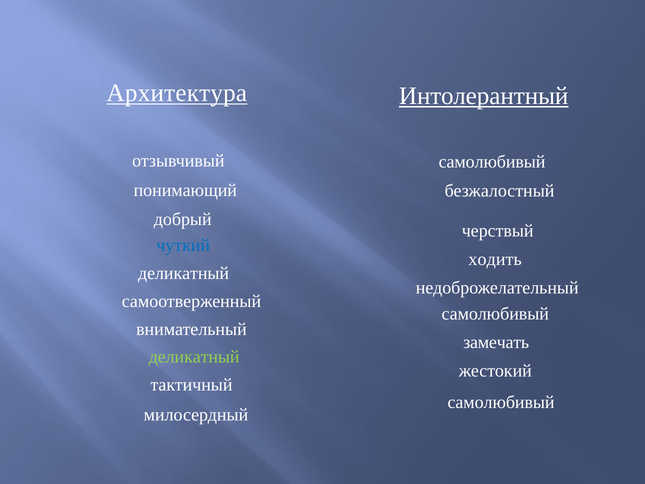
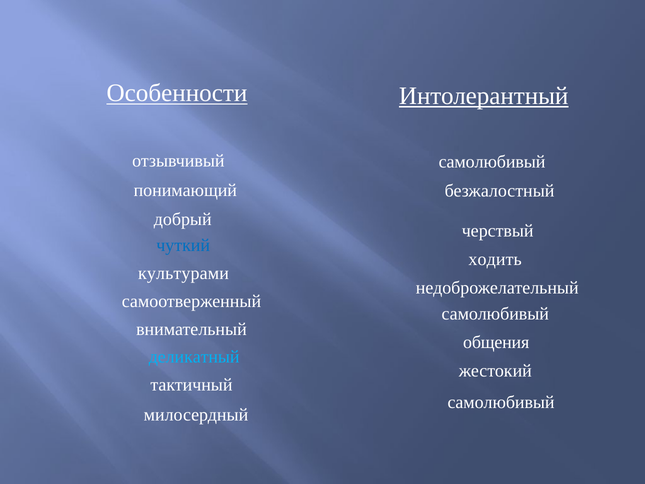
Архитектура: Архитектура -> Особенности (177, 93)
деликатный: деликатный -> культурами (183, 273)
замечать: замечать -> общения (496, 342)
деликатный colour: light green -> light blue (194, 356)
